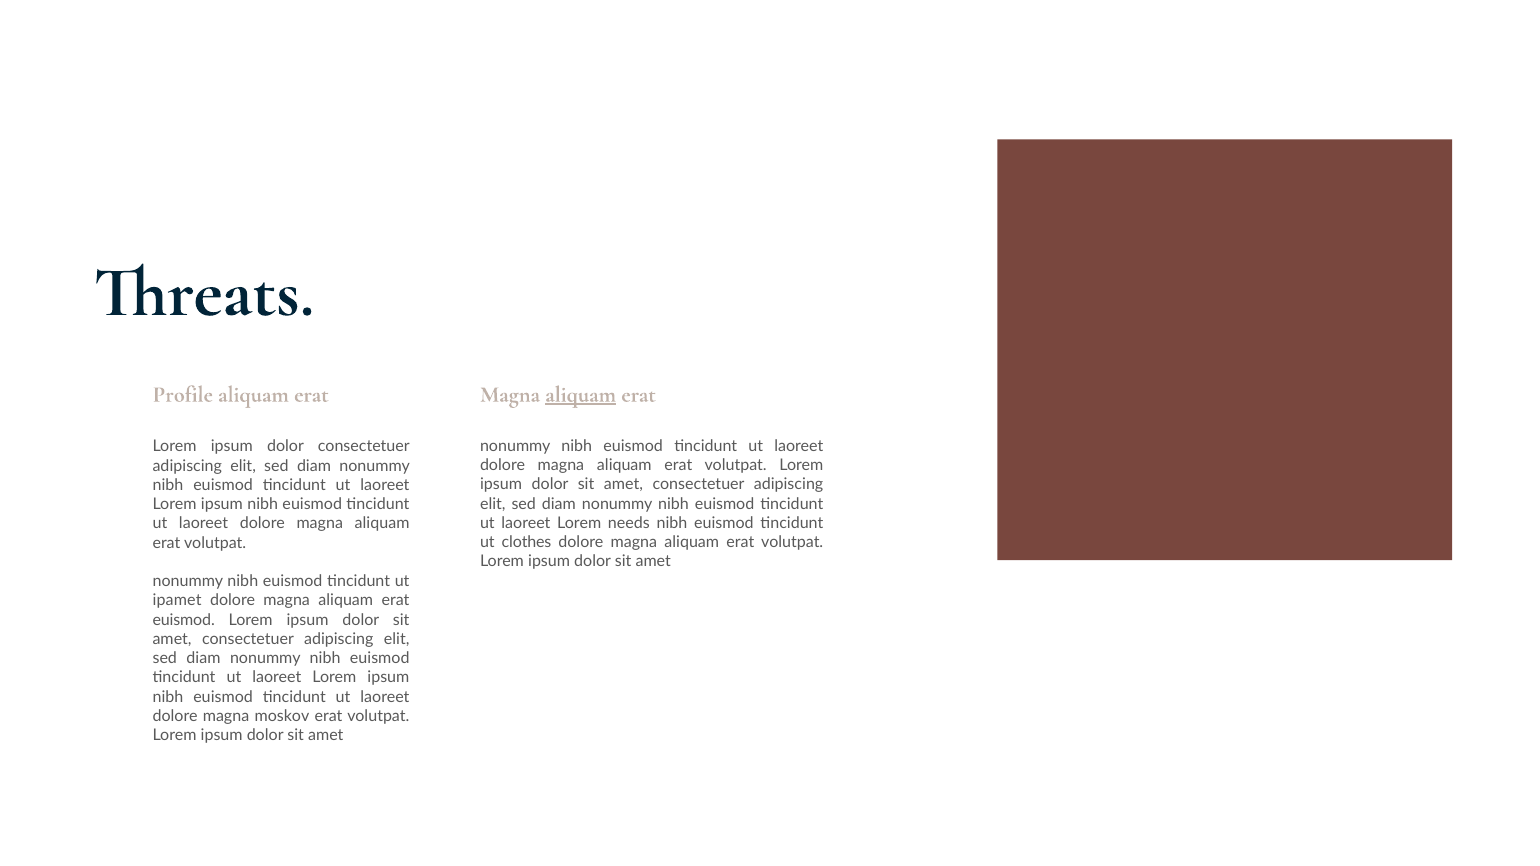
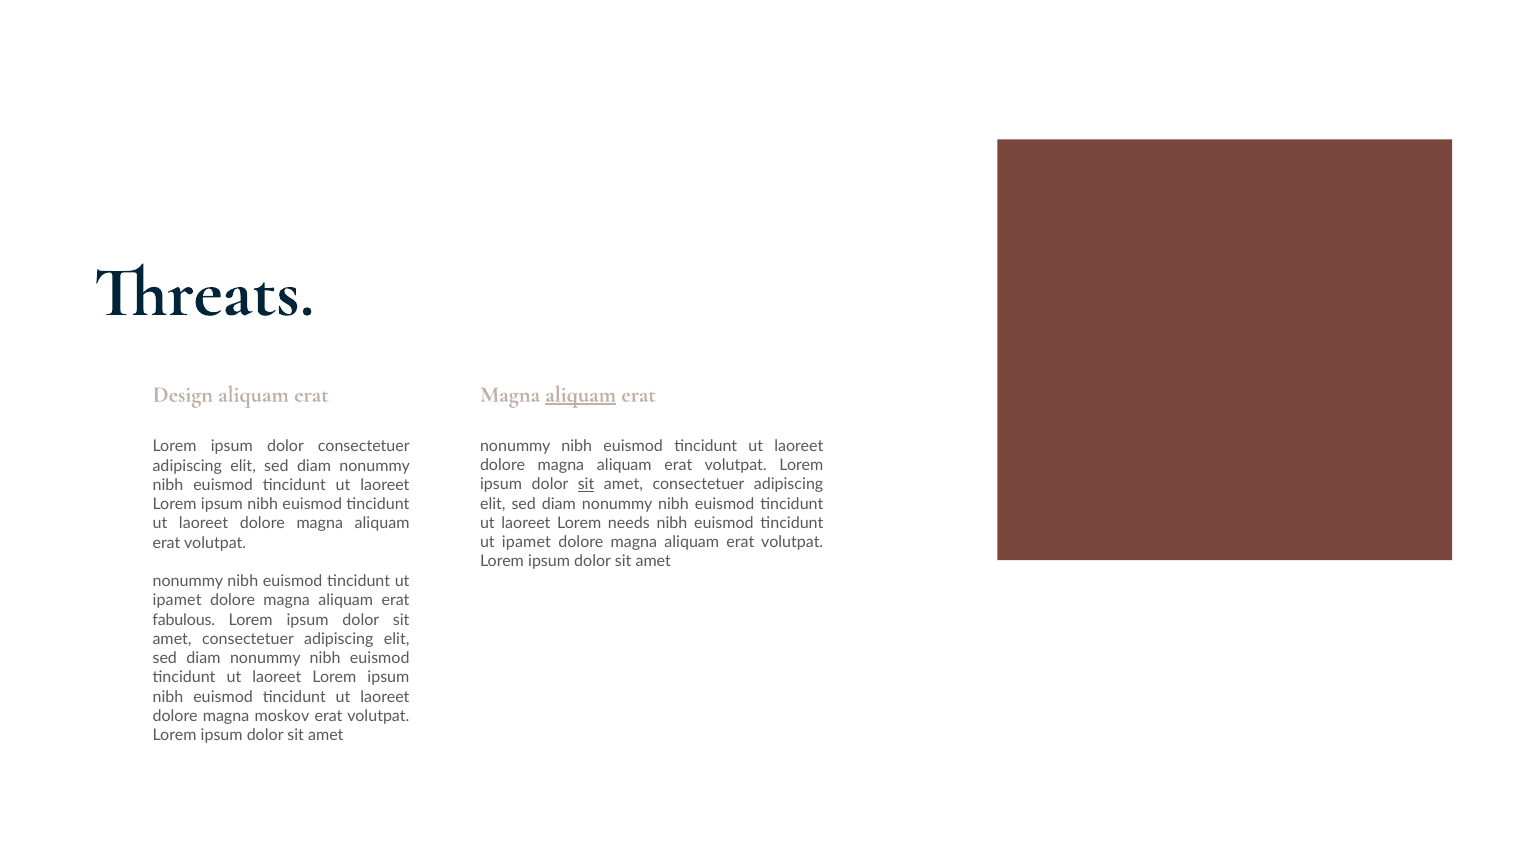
Profile: Profile -> Design (183, 394)
sit underline: none -> present (586, 485)
clothes: clothes -> ipamet (526, 543)
euismod: euismod -> fabulous (184, 620)
